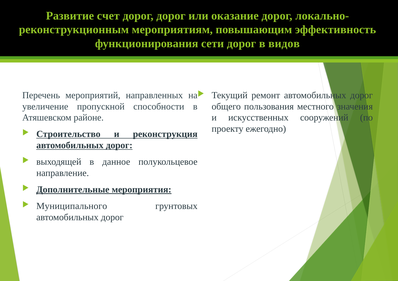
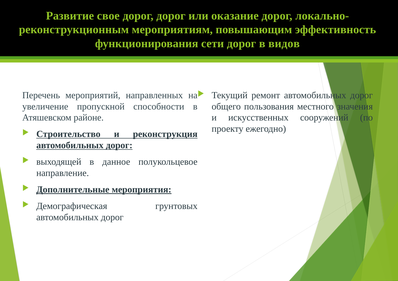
счет: счет -> свое (108, 16)
Муниципального: Муниципального -> Демографическая (72, 206)
